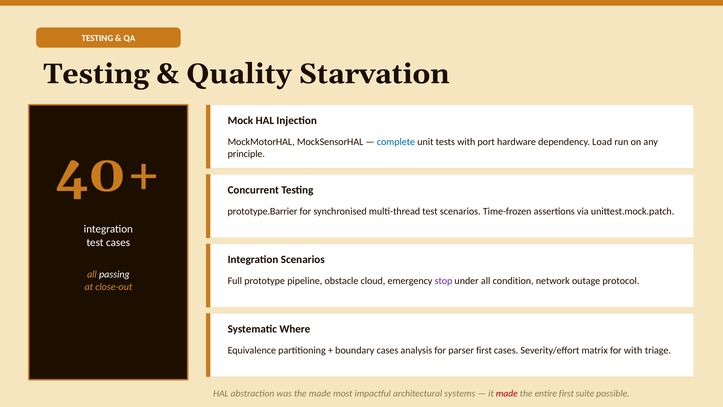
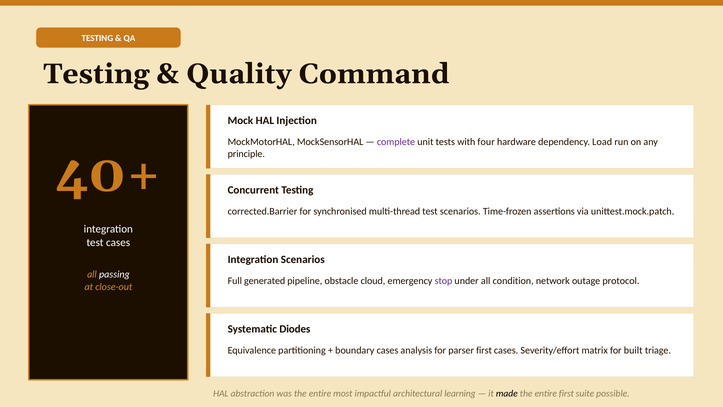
Starvation: Starvation -> Command (374, 74)
complete colour: blue -> purple (396, 142)
port: port -> four (486, 142)
prototype.Barrier: prototype.Barrier -> corrected.Barrier (262, 211)
prototype: prototype -> generated (265, 281)
Where: Where -> Diodes (295, 329)
for with: with -> built (633, 350)
was the made: made -> entire (320, 393)
systems: systems -> learning (460, 393)
made colour: red -> black (507, 393)
